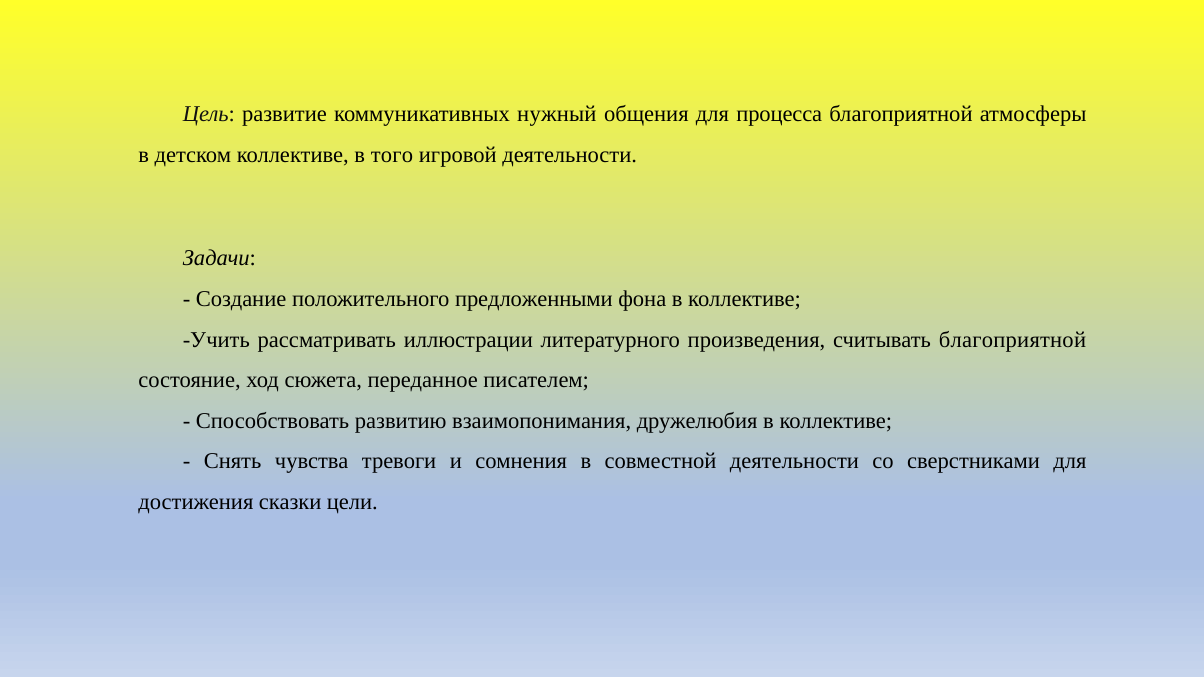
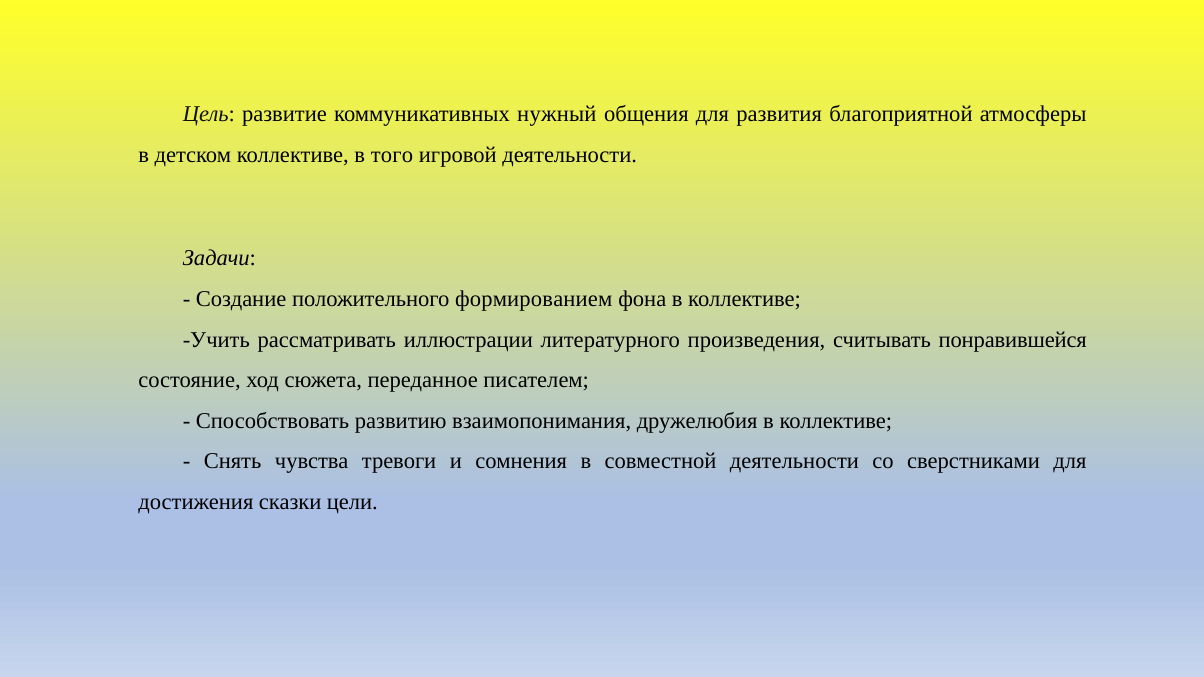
процесса: процесса -> развития (779, 114)
предложенными: предложенными -> формированием (534, 299)
считывать благоприятной: благоприятной -> понравившейся (1013, 340)
